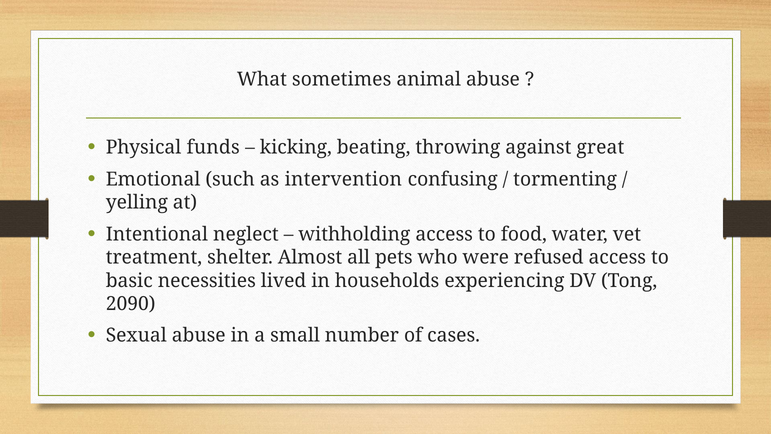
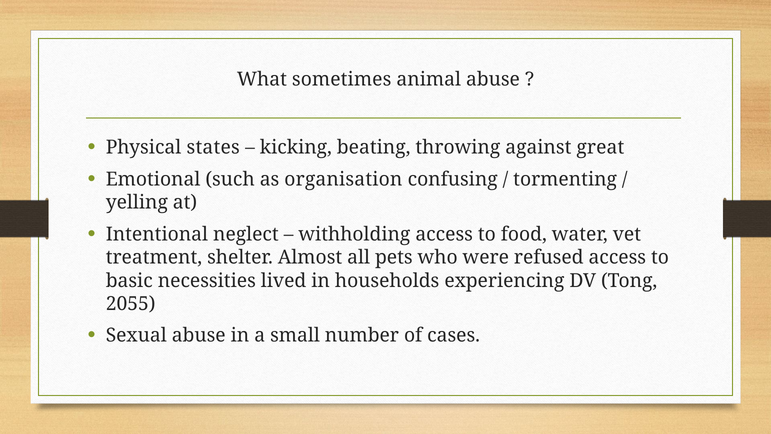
funds: funds -> states (213, 147)
intervention: intervention -> organisation (343, 179)
2090: 2090 -> 2055 (131, 304)
